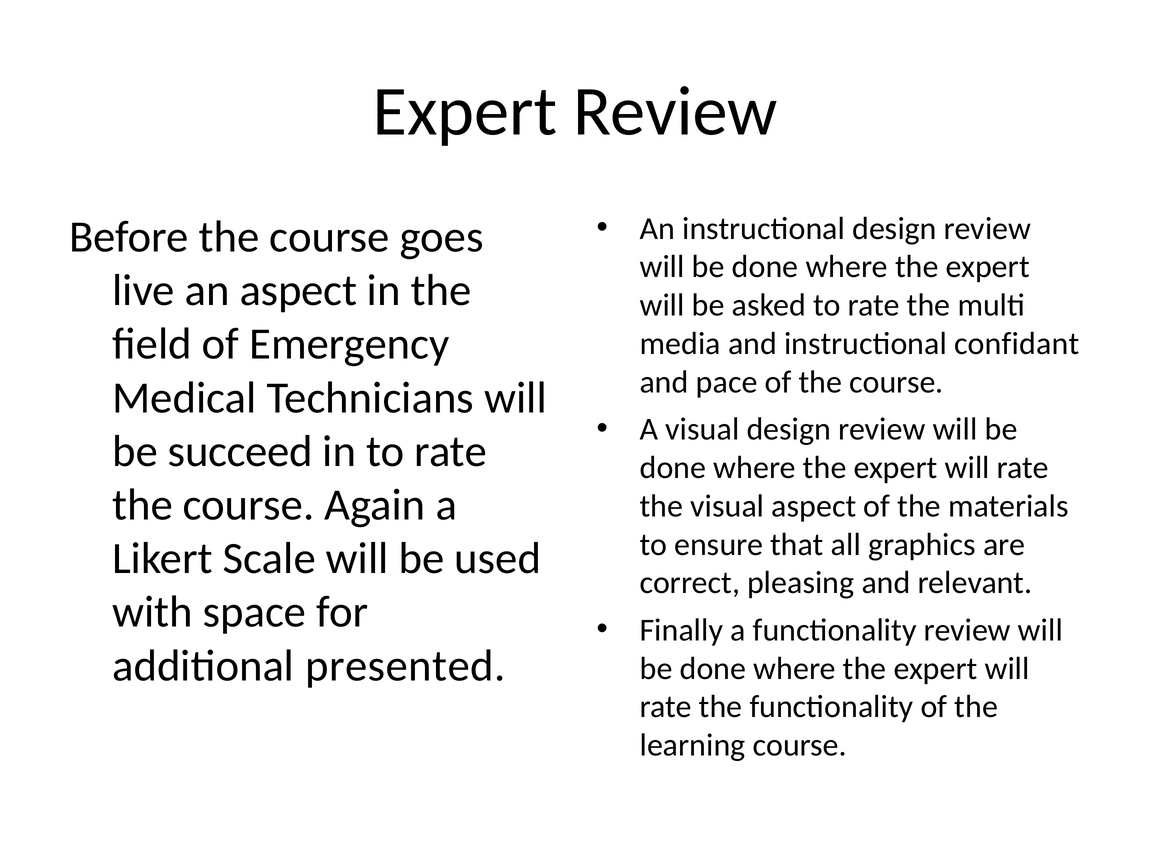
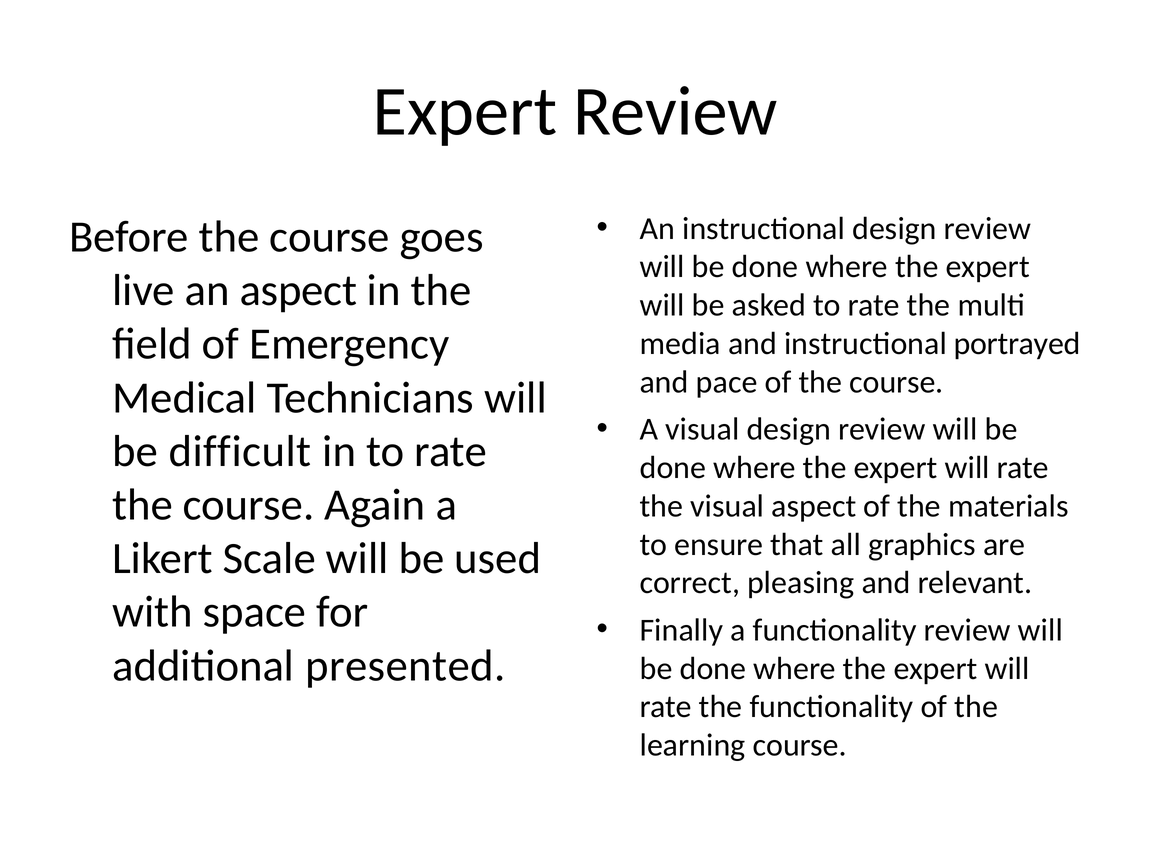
confidant: confidant -> portrayed (1017, 344)
succeed: succeed -> difficult (240, 452)
